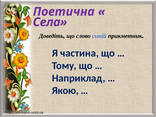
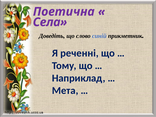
частина: частина -> реченні (79, 53)
Якою: Якою -> Мета (65, 91)
